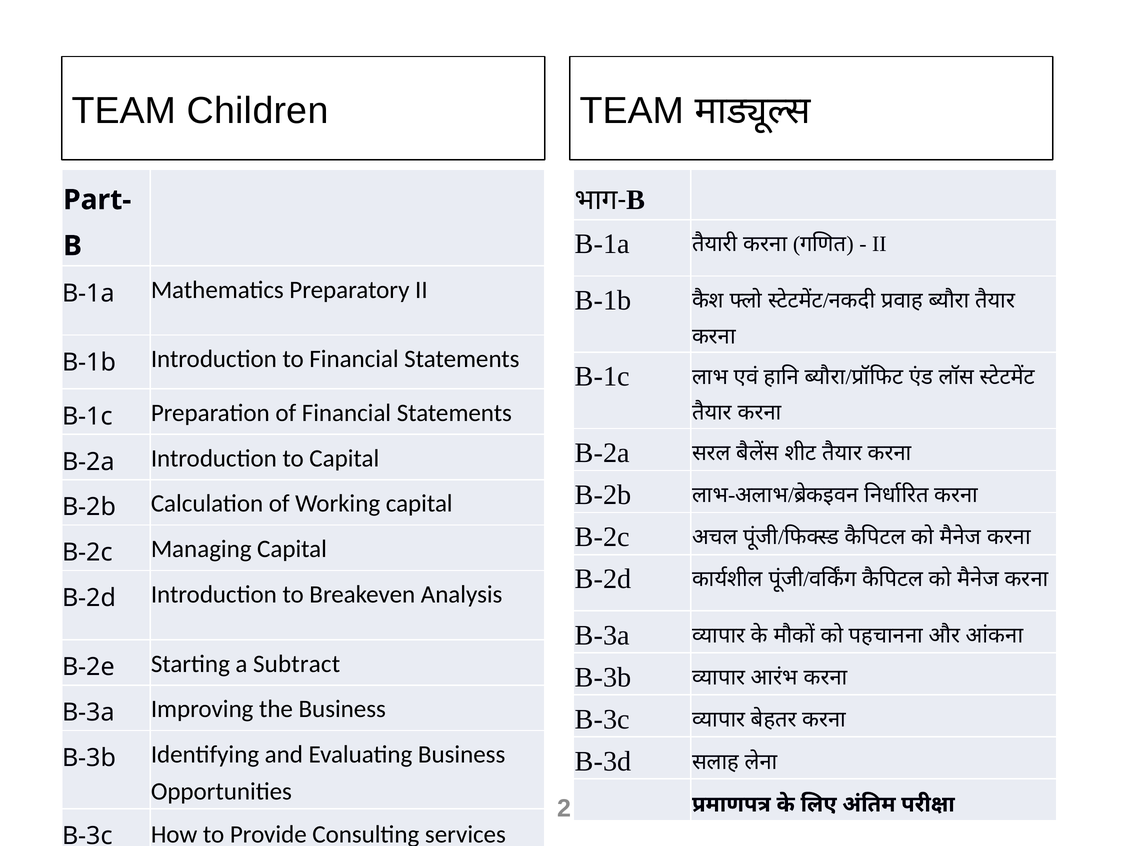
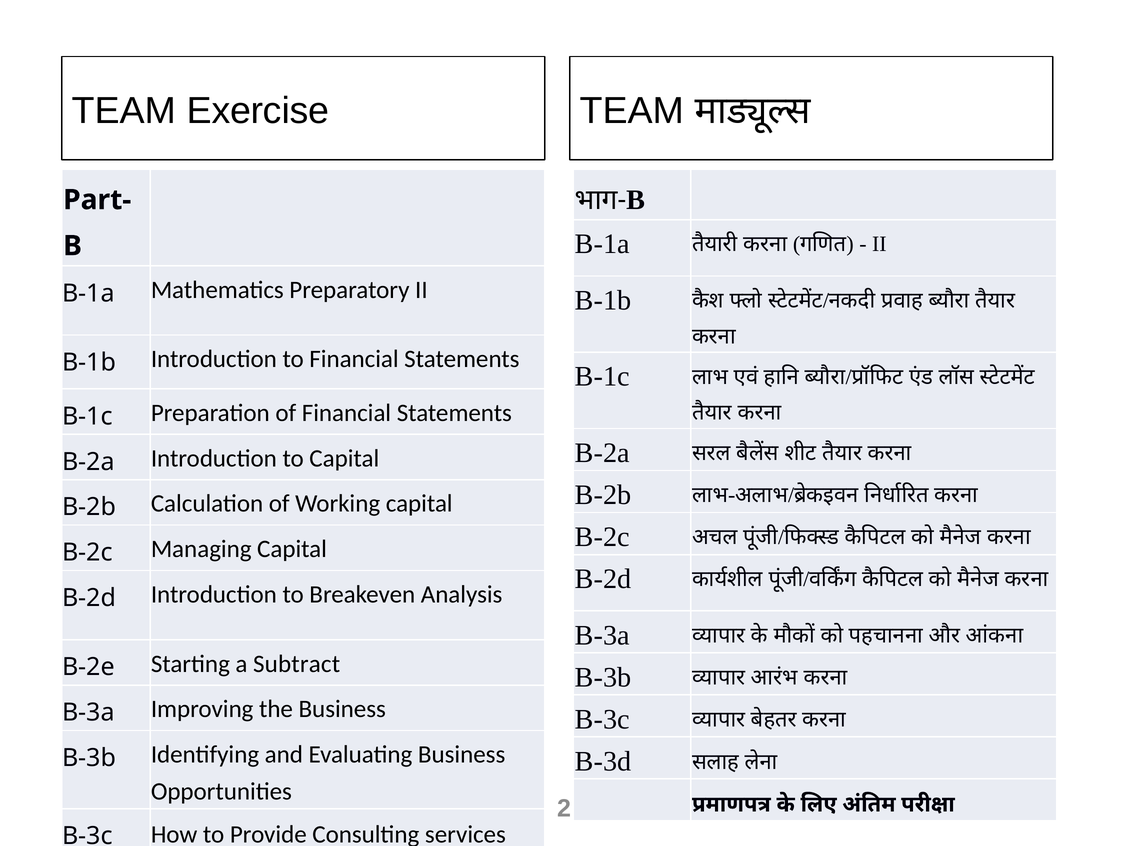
Children: Children -> Exercise (258, 111)
